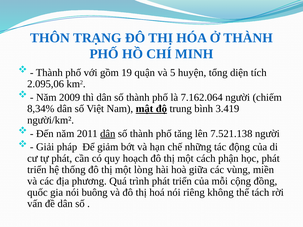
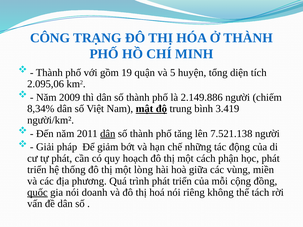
THÔN: THÔN -> CÔNG (50, 38)
7.162.064: 7.162.064 -> 2.149.886 (202, 98)
quốc underline: none -> present (37, 193)
buông: buông -> doanh (95, 193)
